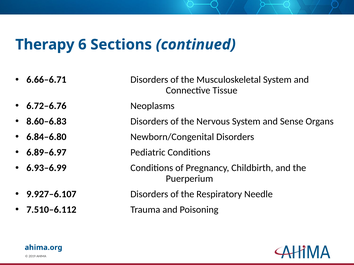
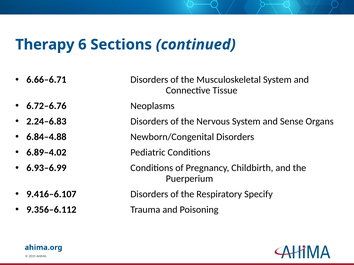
8.60–6.83: 8.60–6.83 -> 2.24–6.83 (46, 122)
6.84–6.80: 6.84–6.80 -> 6.84–4.88 (46, 137)
6.89–6.97: 6.89–6.97 -> 6.89–4.02 (46, 153)
9.927–6.107: 9.927–6.107 -> 9.416–6.107 (51, 194)
Needle: Needle -> Specify (258, 194)
7.510–6.112: 7.510–6.112 -> 9.356–6.112 (51, 210)
